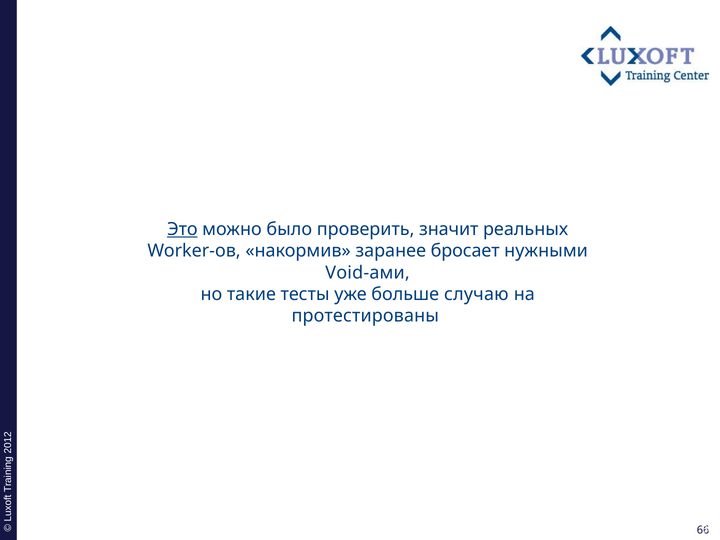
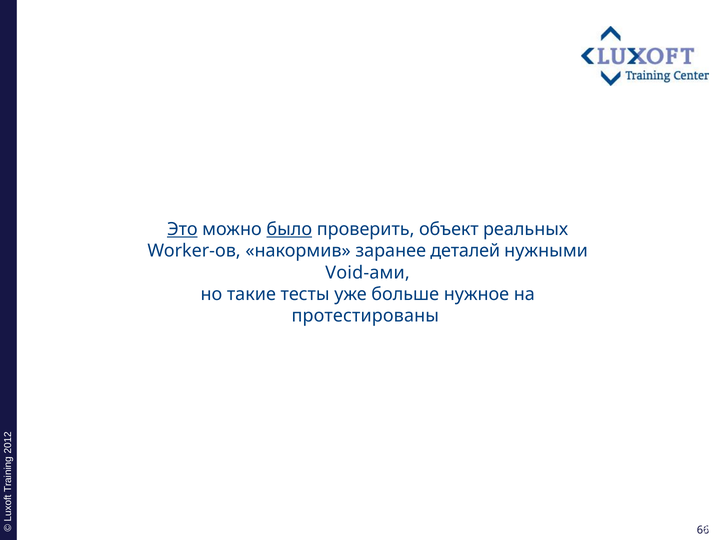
было underline: none -> present (289, 229)
значит: значит -> объект (449, 229)
бросает: бросает -> деталей (465, 251)
случаю: случаю -> нужное (476, 294)
